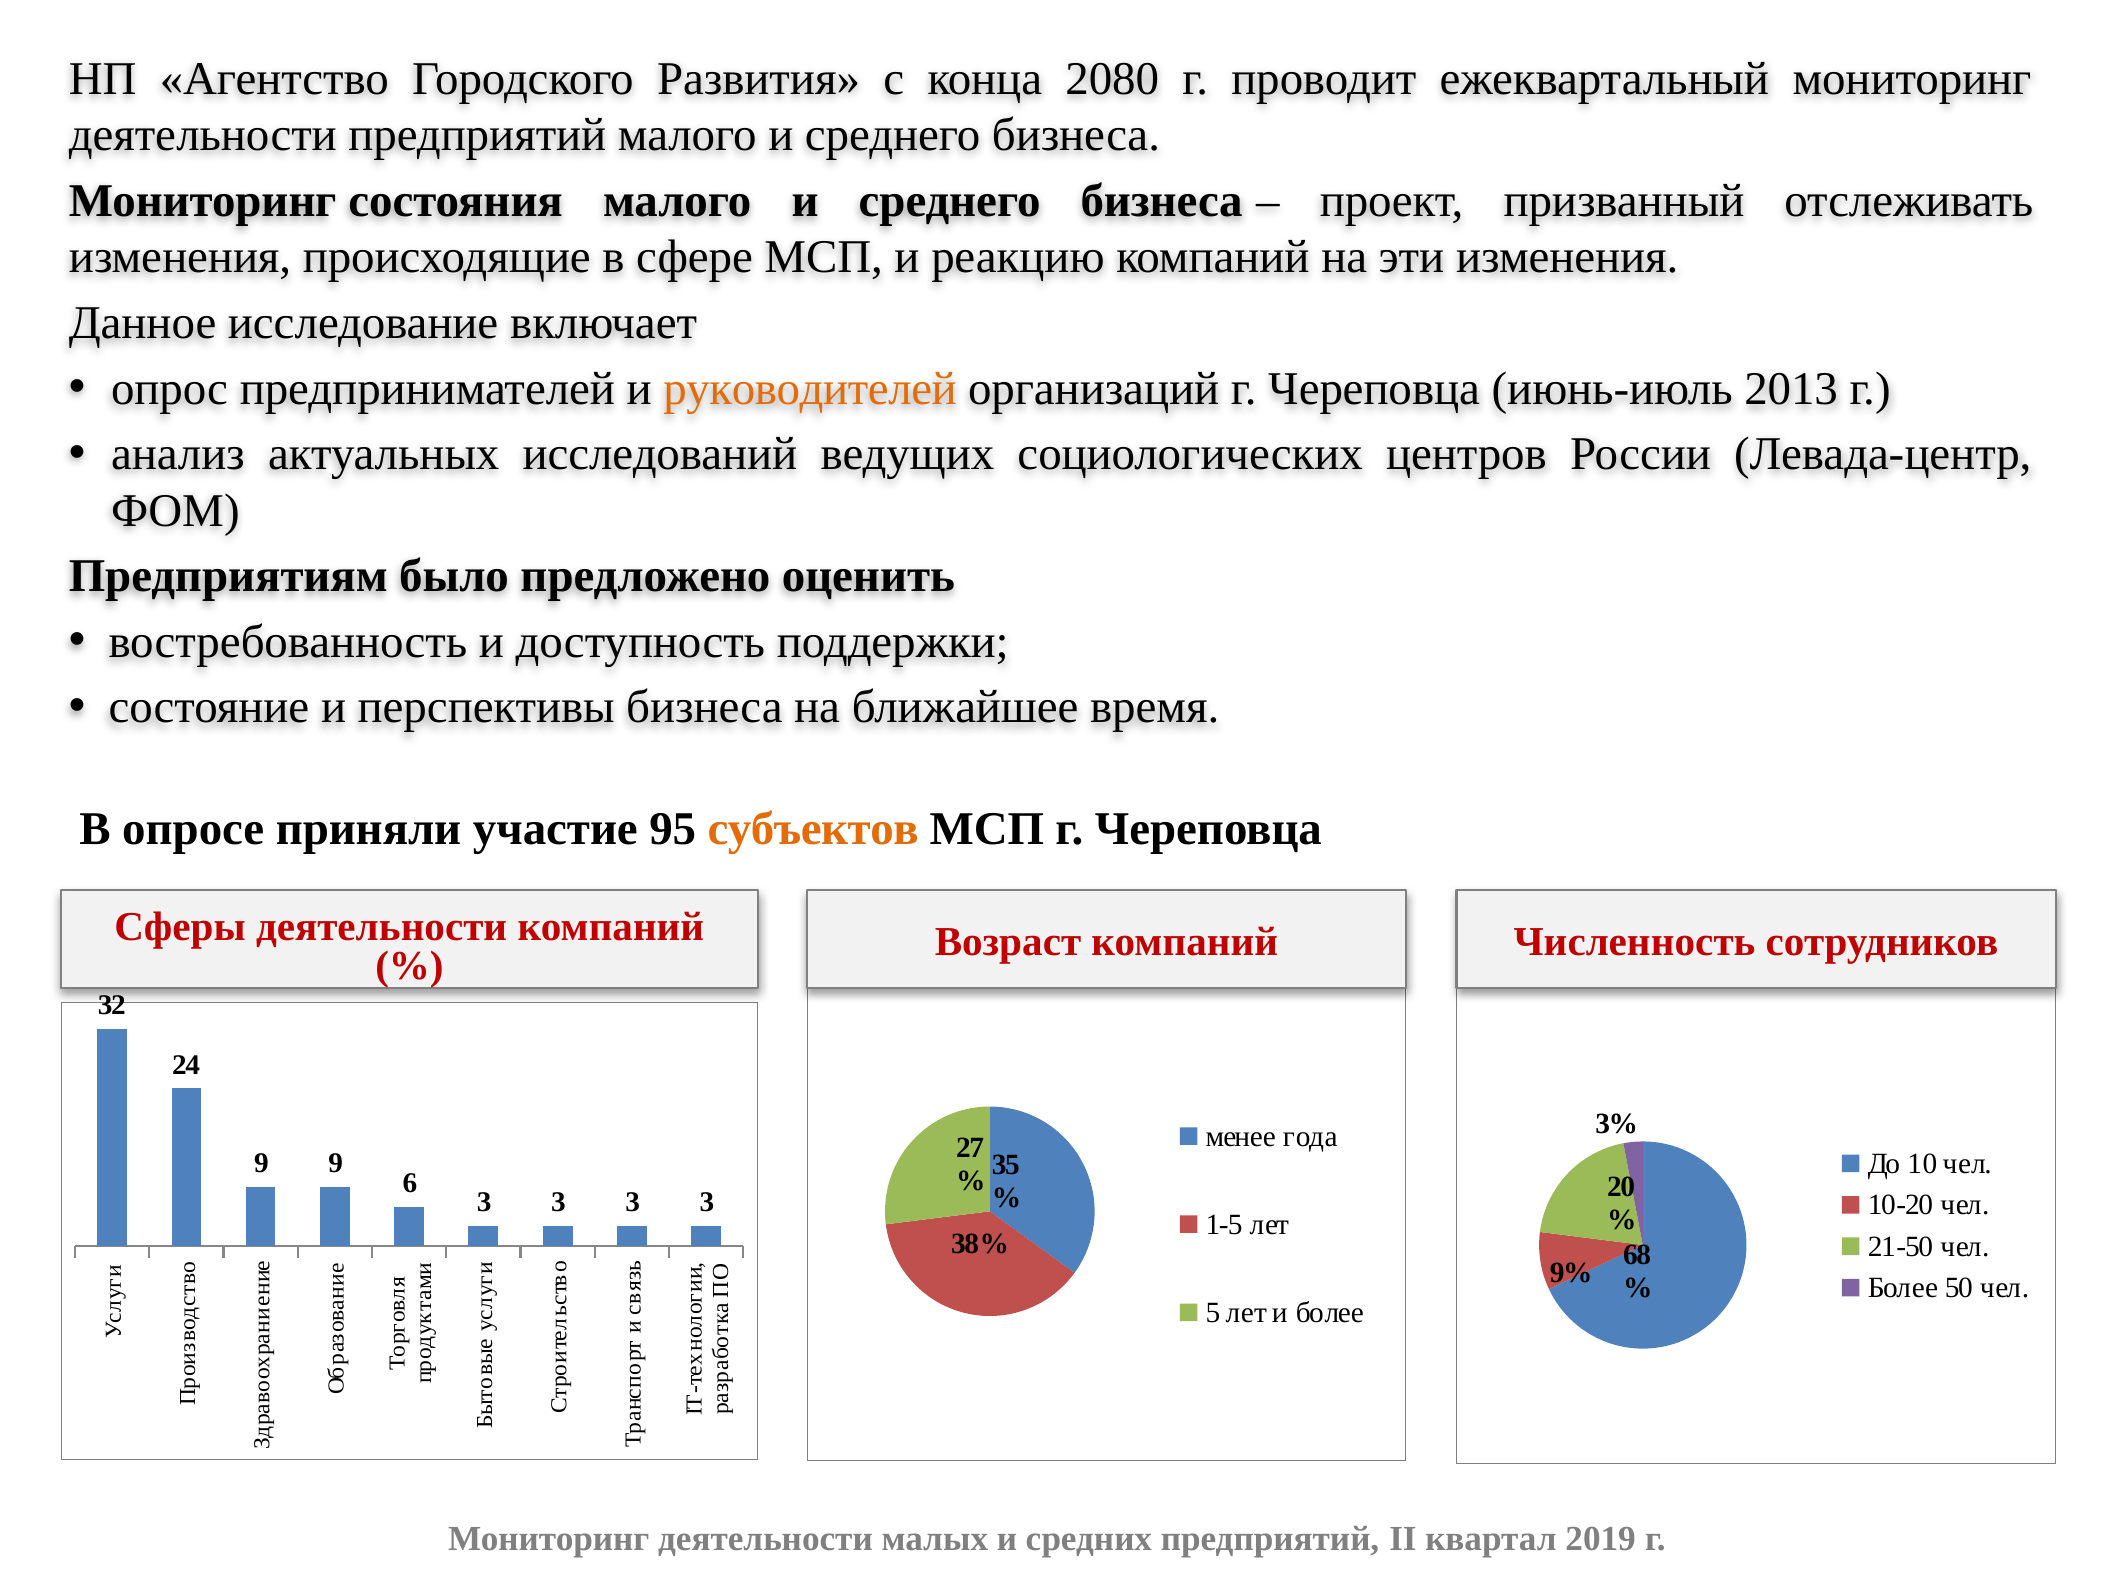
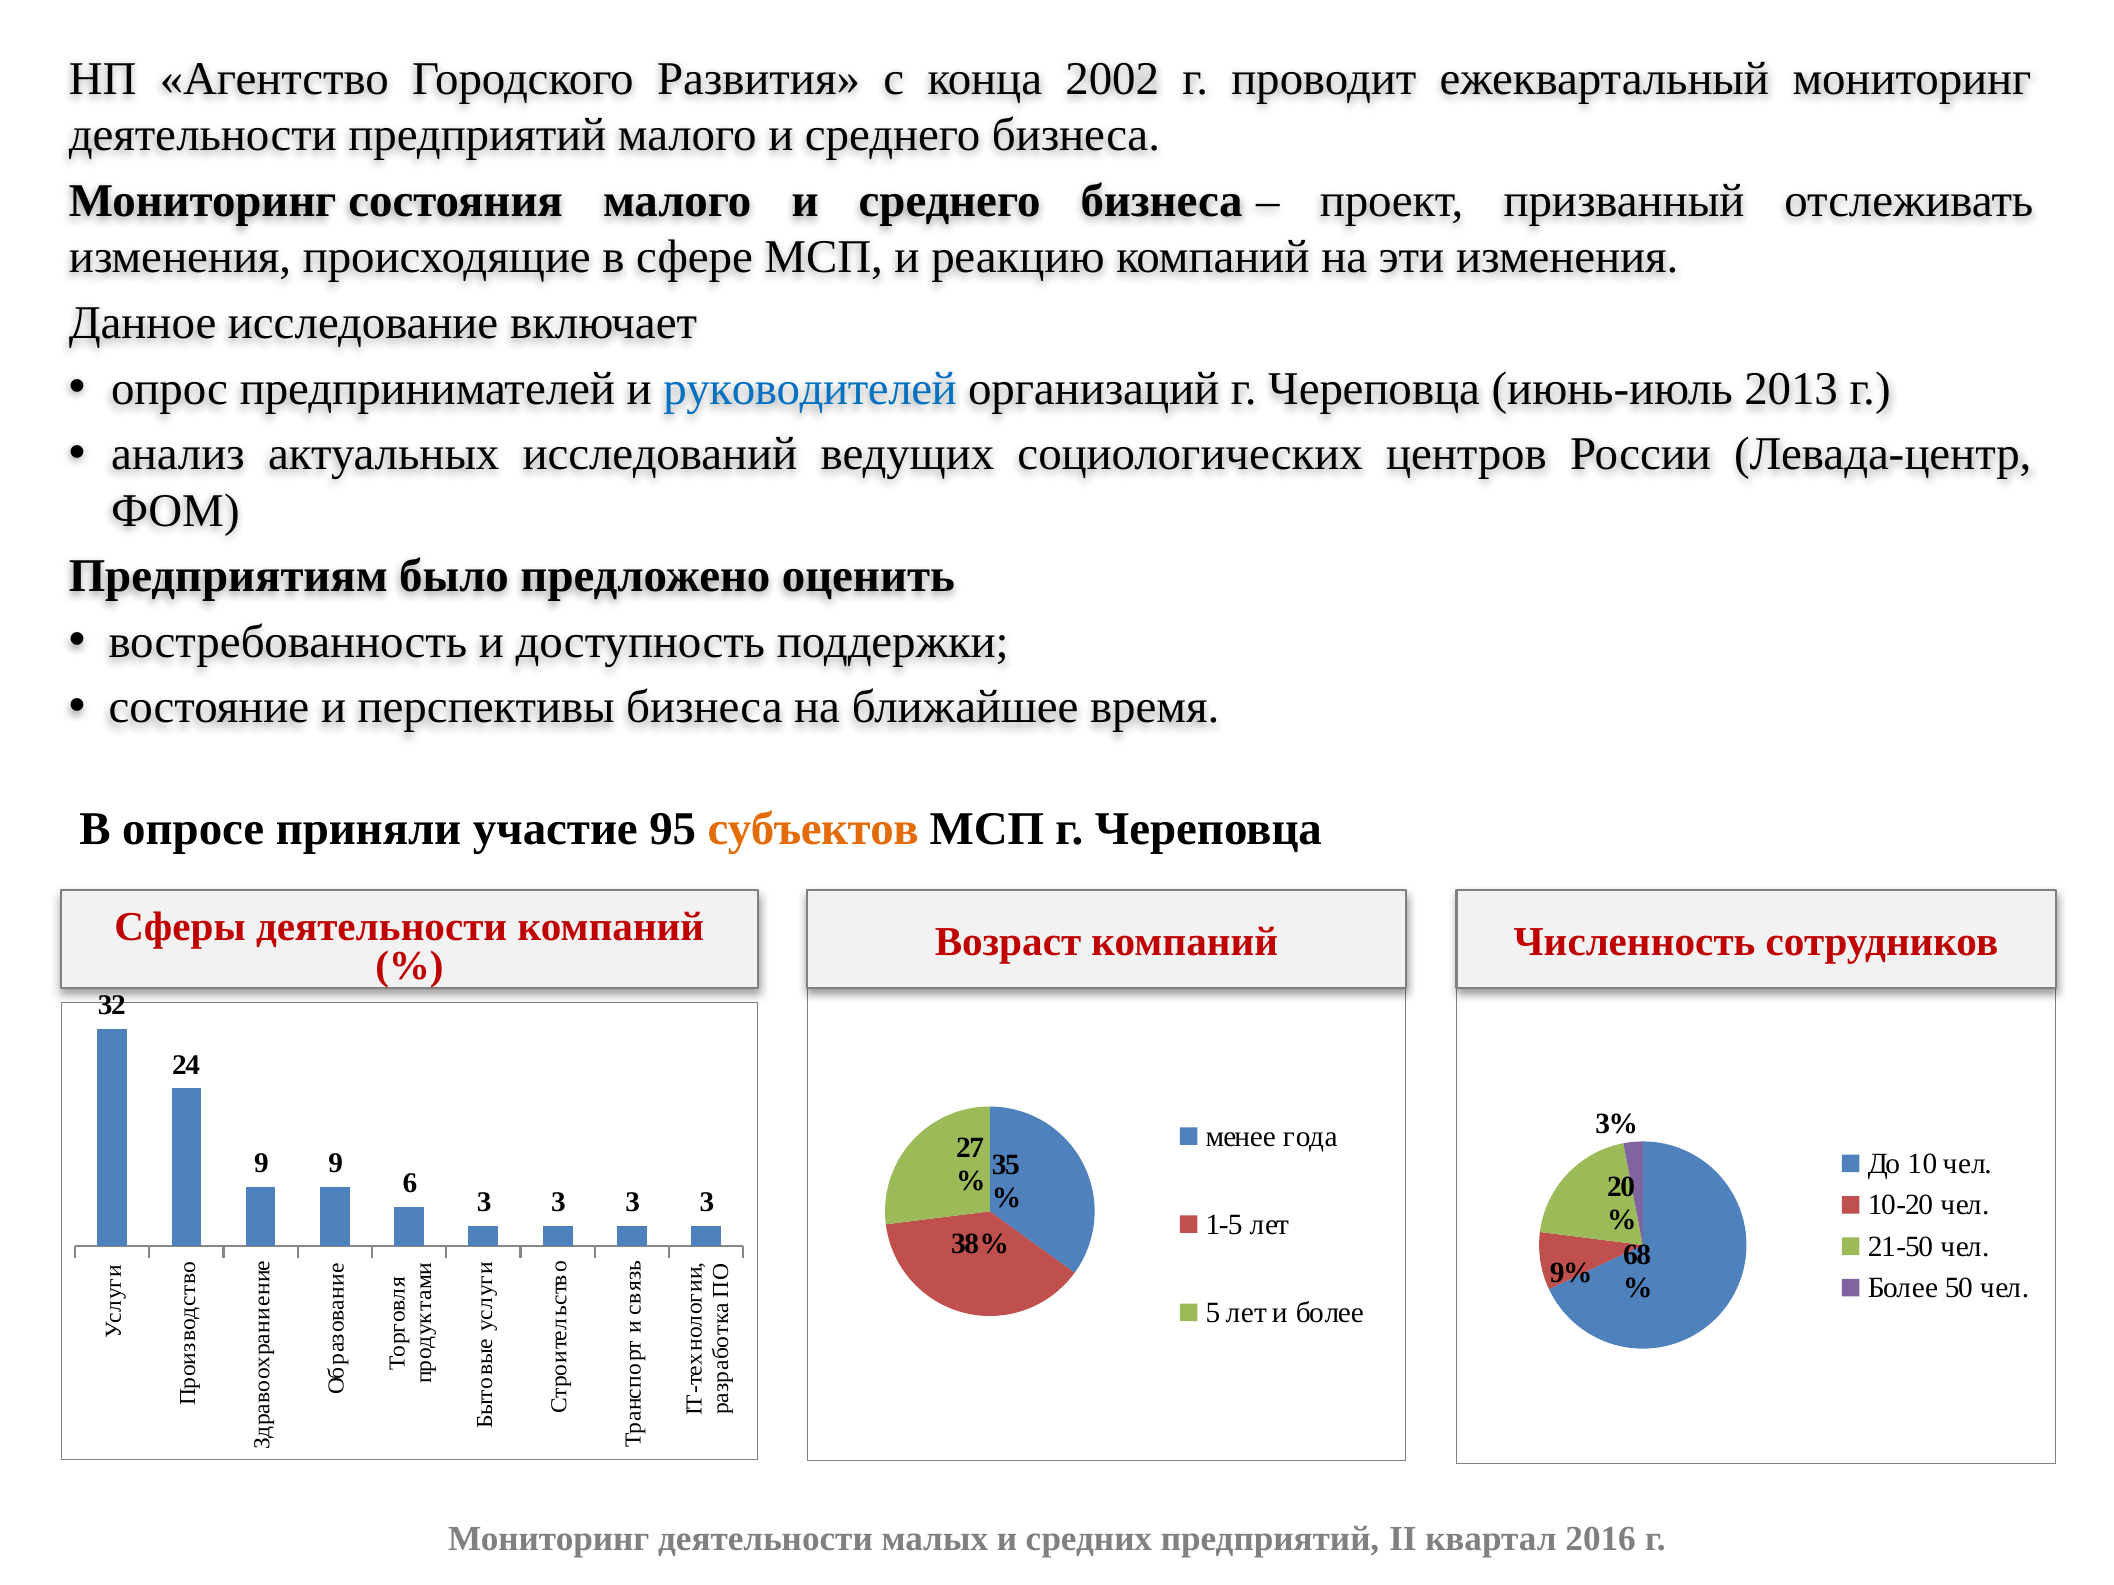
2080: 2080 -> 2002 (1112, 79)
руководителей colour: orange -> blue (810, 389)
2019: 2019 -> 2016 (1601, 1539)
